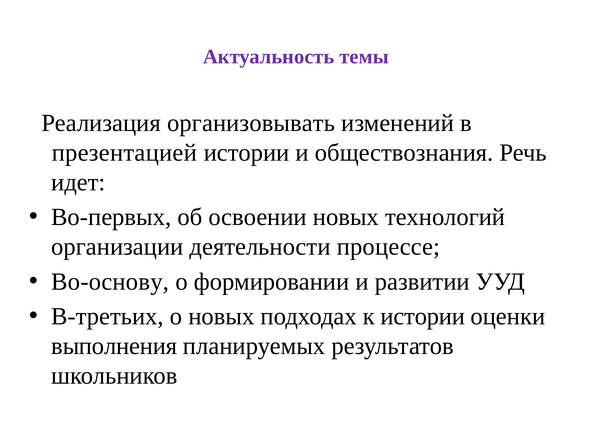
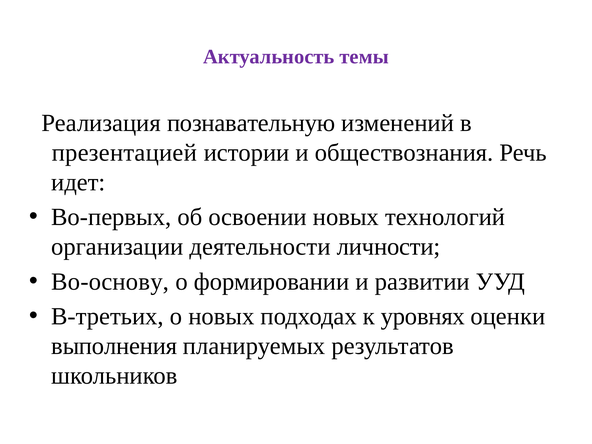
организовывать: организовывать -> познавательную (251, 123)
процессе: процессе -> личности (389, 247)
к истории: истории -> уровнях (423, 316)
